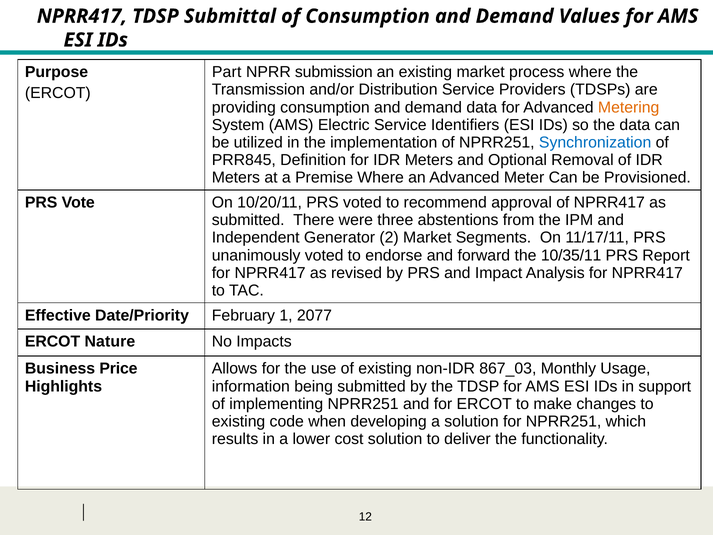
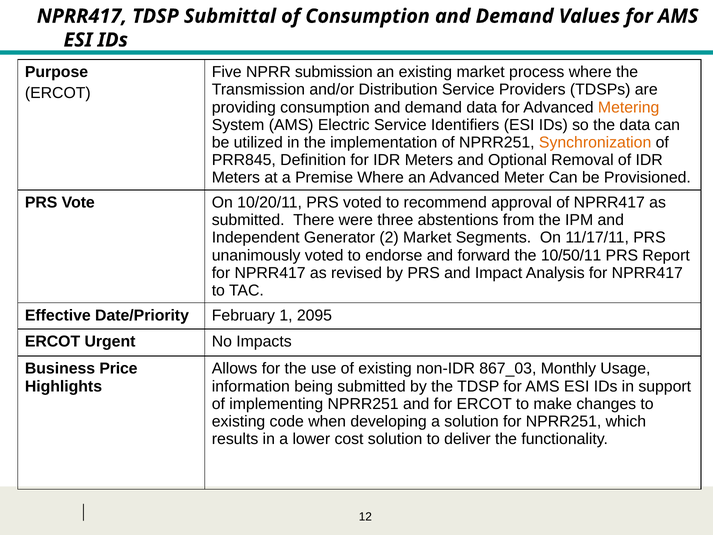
Part: Part -> Five (227, 72)
Synchronization colour: blue -> orange (595, 142)
10/35/11: 10/35/11 -> 10/50/11 (571, 255)
2077: 2077 -> 2095 (314, 315)
Nature: Nature -> Urgent (110, 341)
